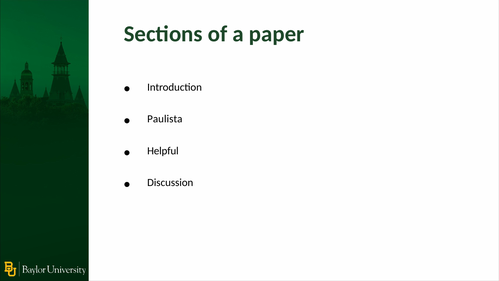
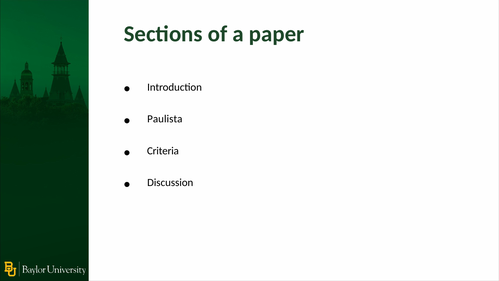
Helpful: Helpful -> Criteria (163, 151)
